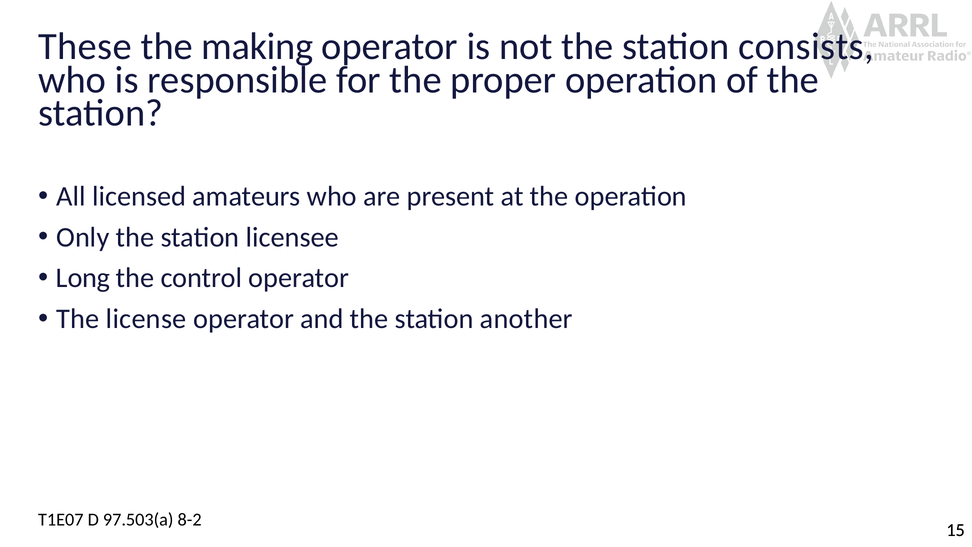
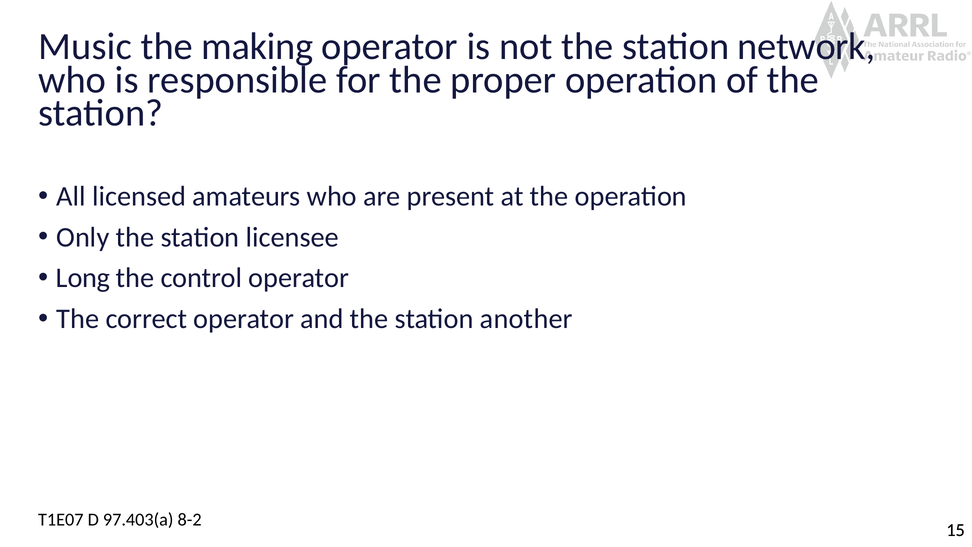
These: These -> Music (85, 47)
consists: consists -> network (806, 47)
license: license -> correct (146, 319)
97.503(a: 97.503(a -> 97.403(a (138, 519)
